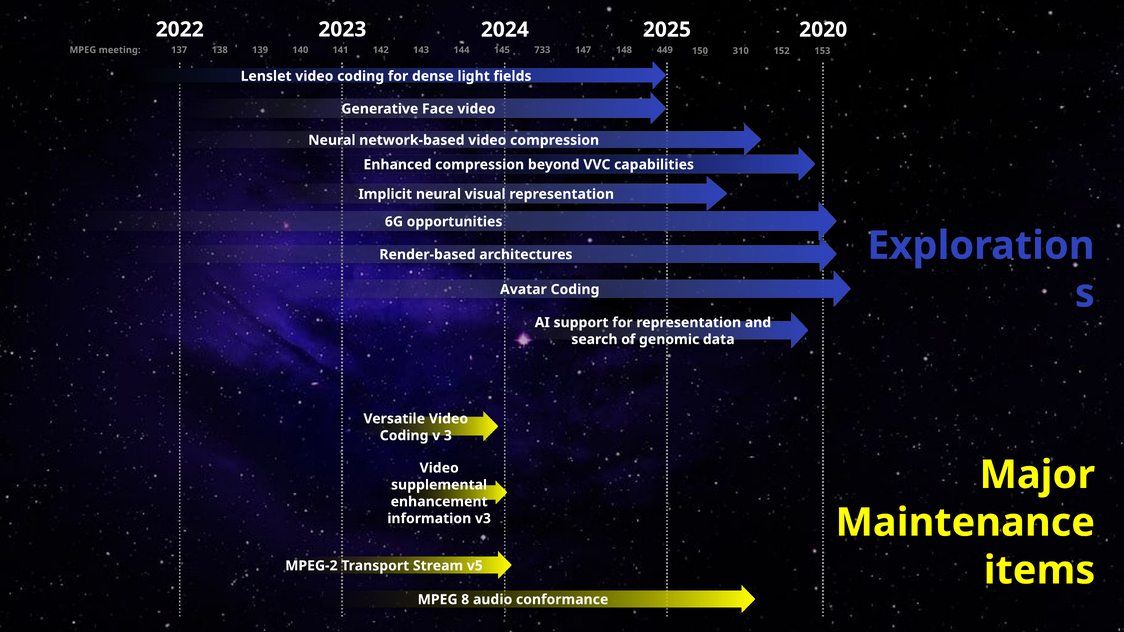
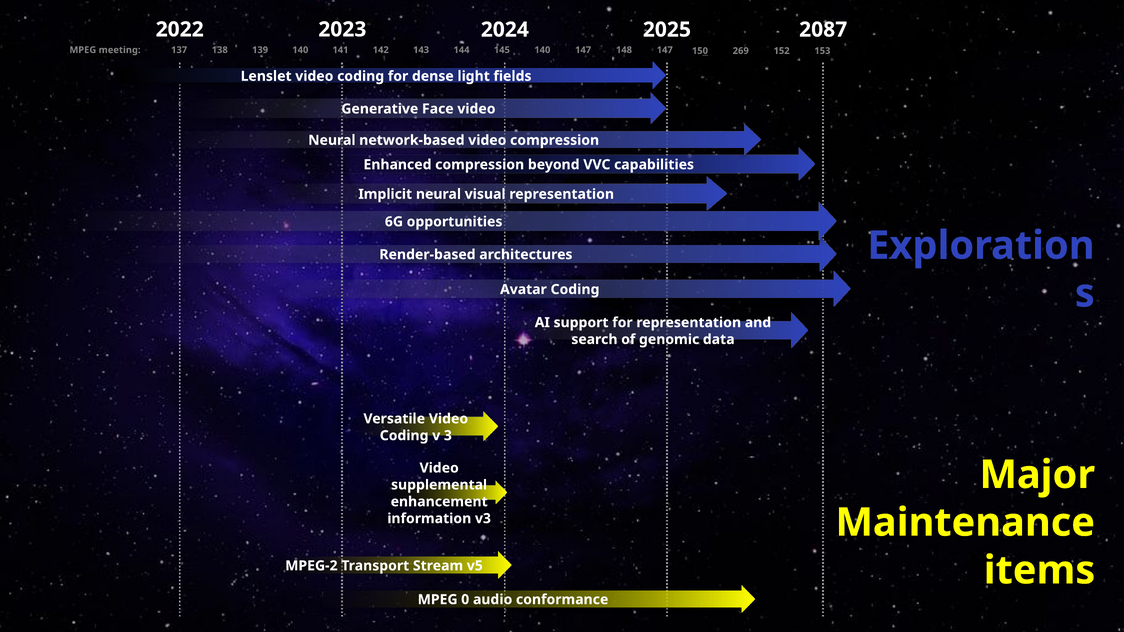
2020: 2020 -> 2087 (823, 30)
144 733: 733 -> 140 (542, 50)
145 449: 449 -> 147 (665, 50)
310: 310 -> 269 (741, 51)
8: 8 -> 0 (465, 600)
